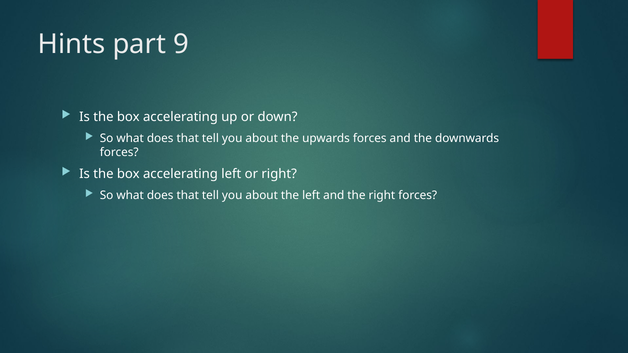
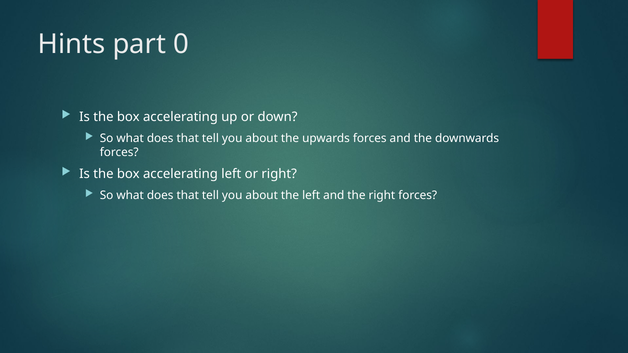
9: 9 -> 0 (181, 44)
